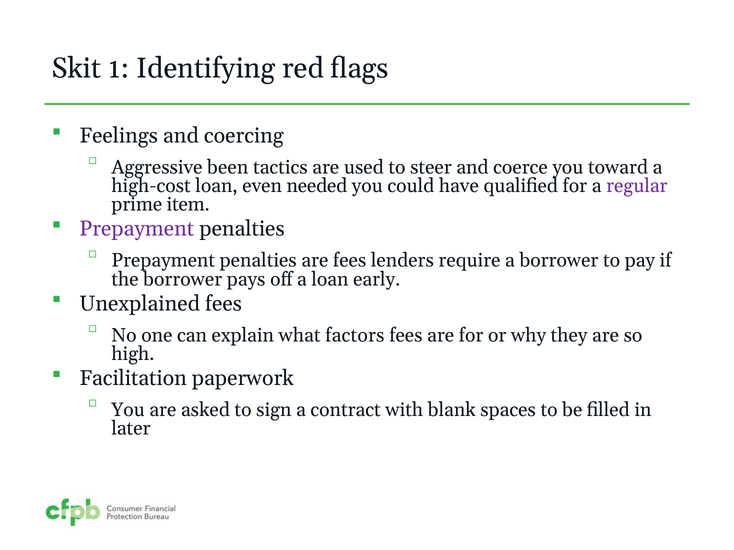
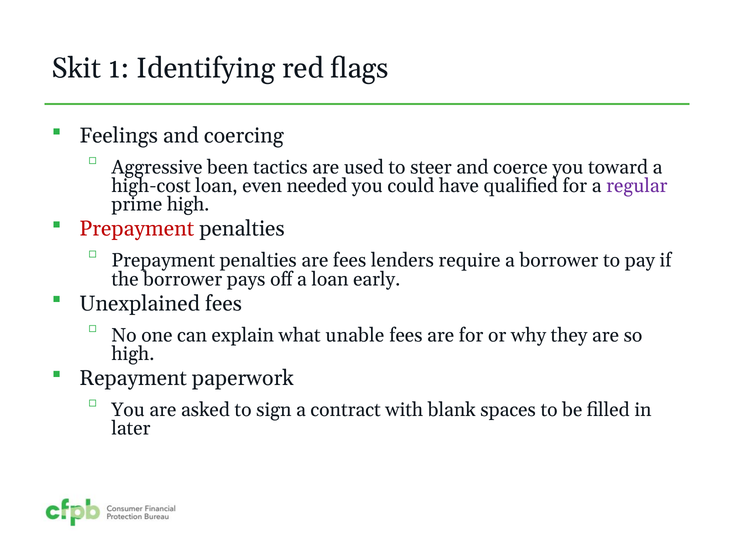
prime item: item -> high (188, 205)
Prepayment colour: purple -> red (137, 229)
factors: factors -> unable (355, 335)
Facilitation: Facilitation -> Repayment (133, 378)
